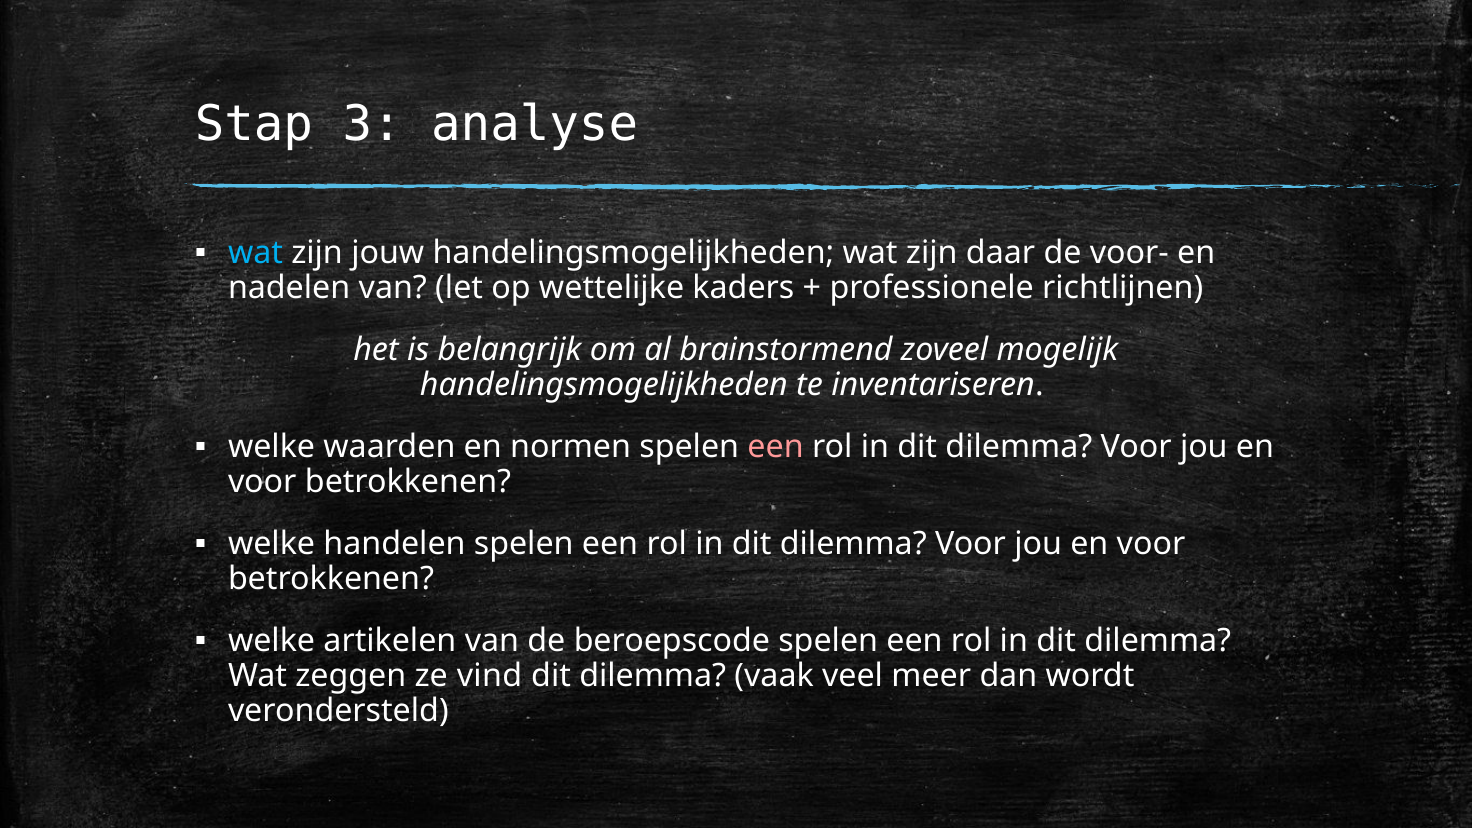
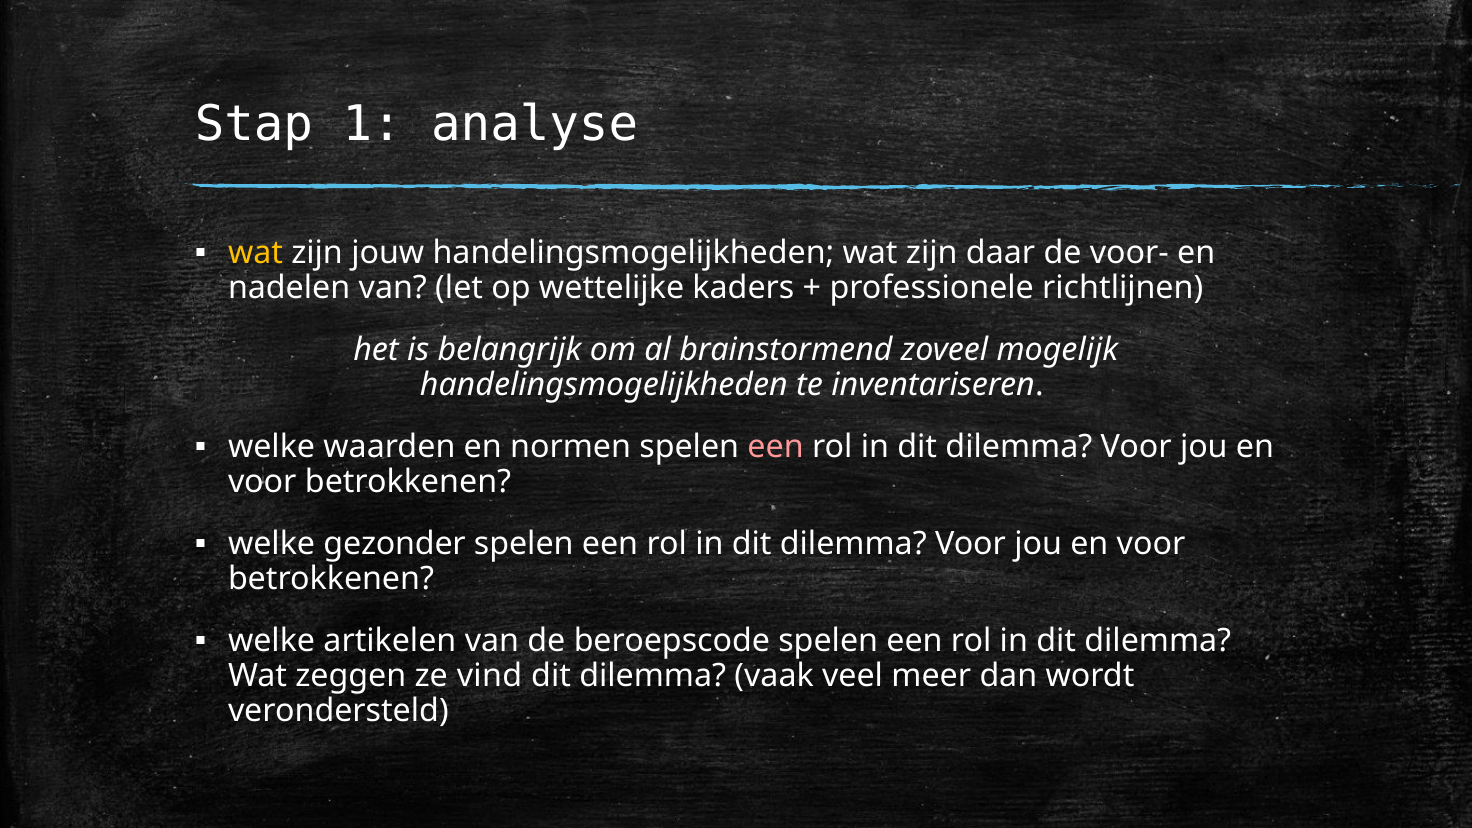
3: 3 -> 1 (372, 124)
wat colour: light blue -> yellow (255, 253)
handelen: handelen -> gezonder (395, 544)
